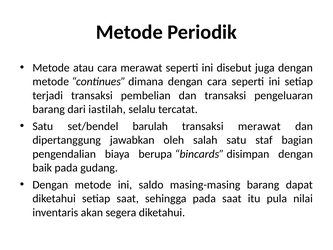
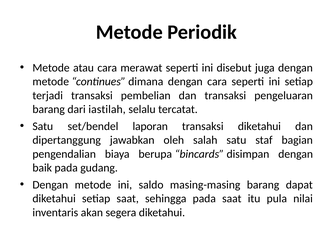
barulah: barulah -> laporan (150, 126)
transaksi merawat: merawat -> diketahui (259, 126)
